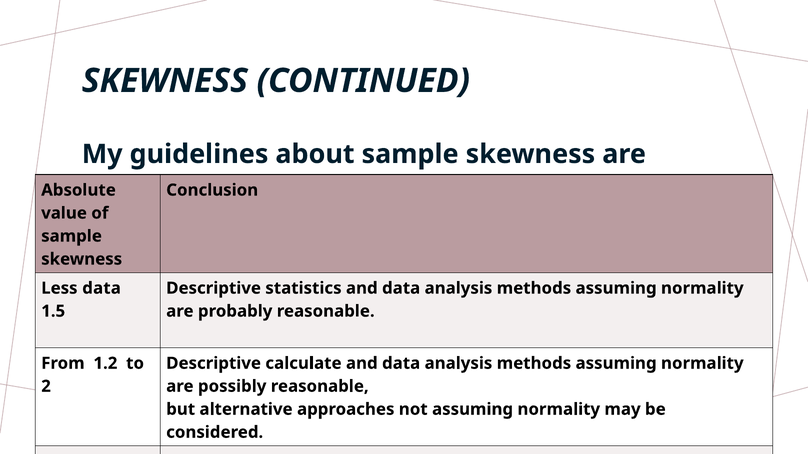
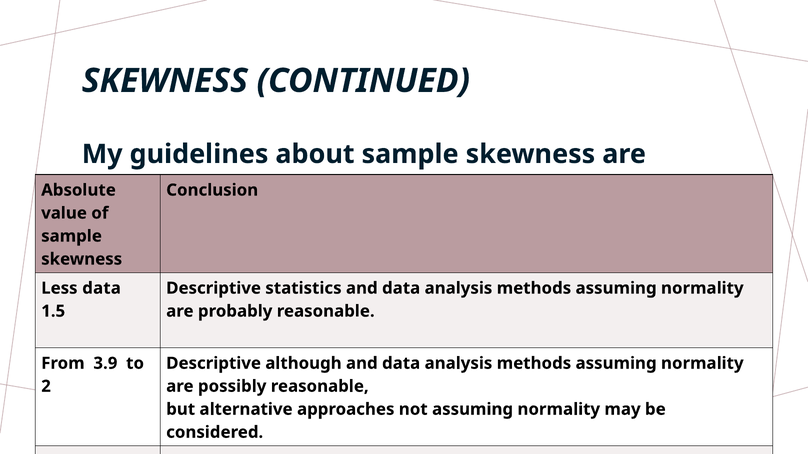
1.2: 1.2 -> 3.9 (105, 364)
calculate: calculate -> although (303, 364)
